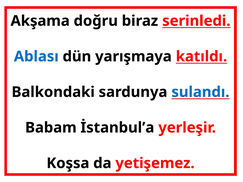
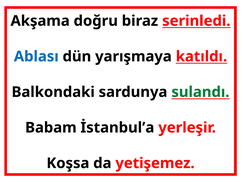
sulandı colour: blue -> green (200, 92)
